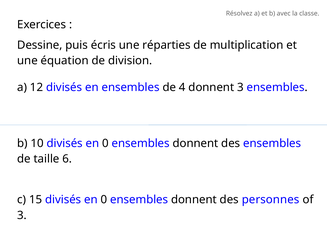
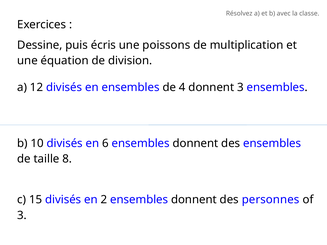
réparties: réparties -> poissons (166, 45)
10 divisés en 0: 0 -> 6 (105, 143)
6: 6 -> 8 (67, 159)
15 divisés en 0: 0 -> 2 (104, 200)
